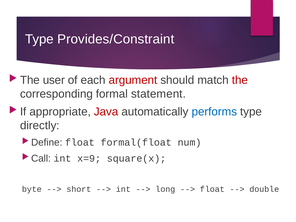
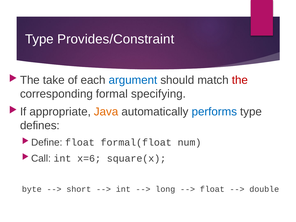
user: user -> take (54, 80)
argument colour: red -> blue (133, 80)
statement: statement -> specifying (158, 94)
Java colour: red -> orange (106, 112)
directly: directly -> defines (40, 126)
x=9: x=9 -> x=6 (89, 158)
